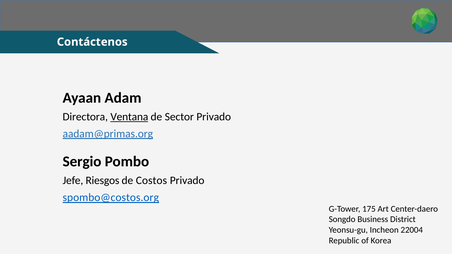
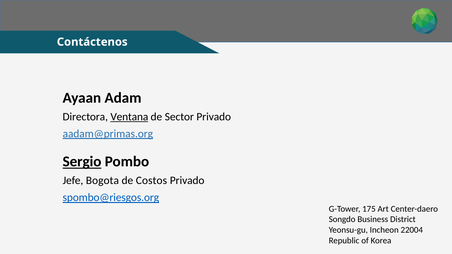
Sergio underline: none -> present (82, 162)
Riesgos: Riesgos -> Bogota (102, 181)
spombo@costos.org: spombo@costos.org -> spombo@riesgos.org (111, 198)
